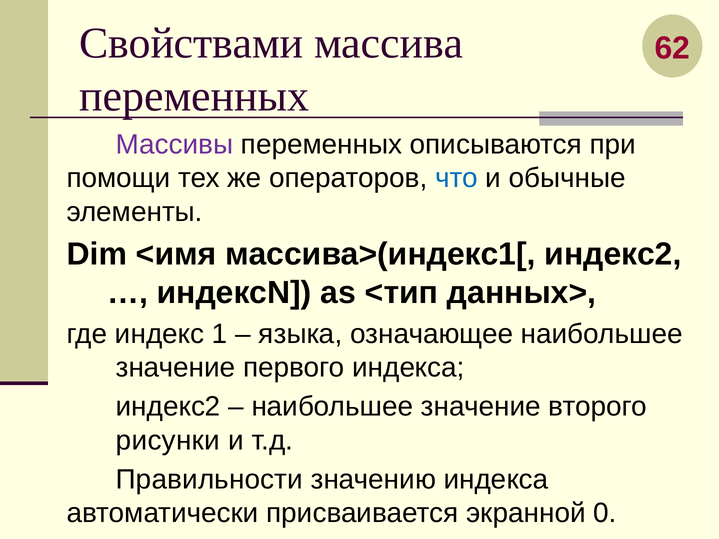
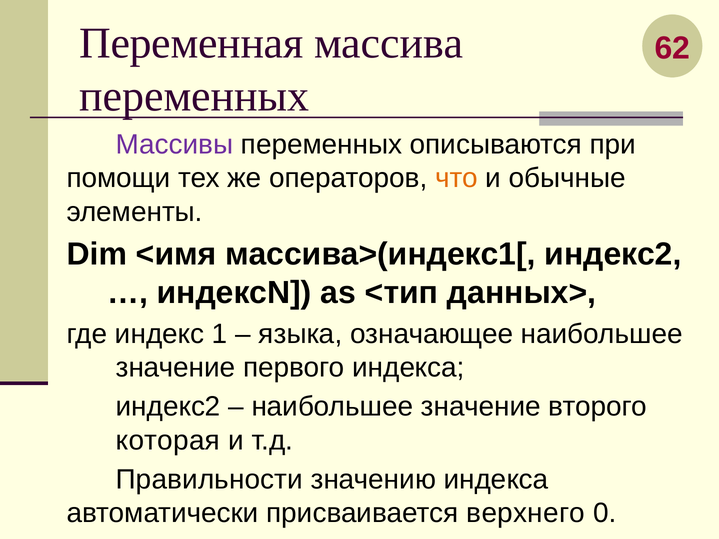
Свойствами: Свойствами -> Переменная (191, 44)
что colour: blue -> orange (456, 178)
рисунки: рисунки -> которая (168, 440)
экранной: экранной -> верхнего (526, 513)
